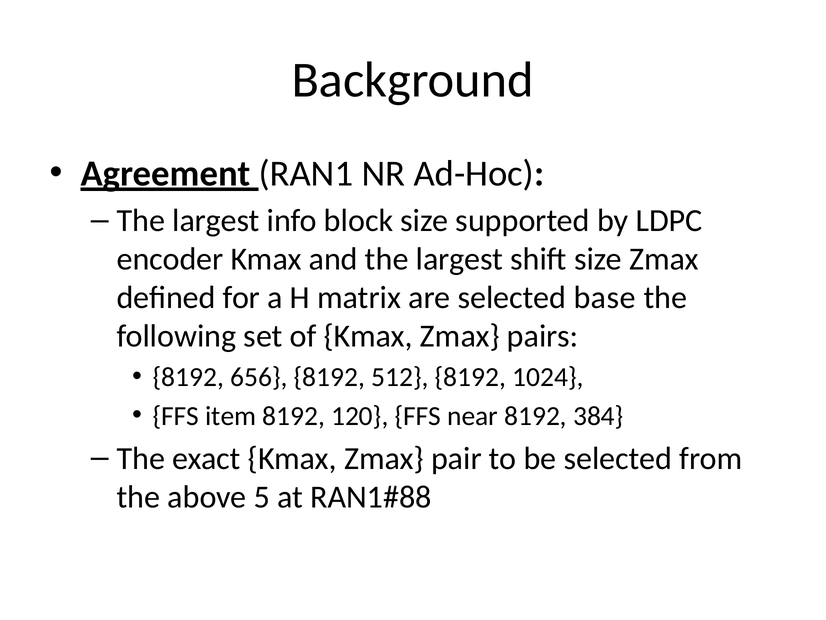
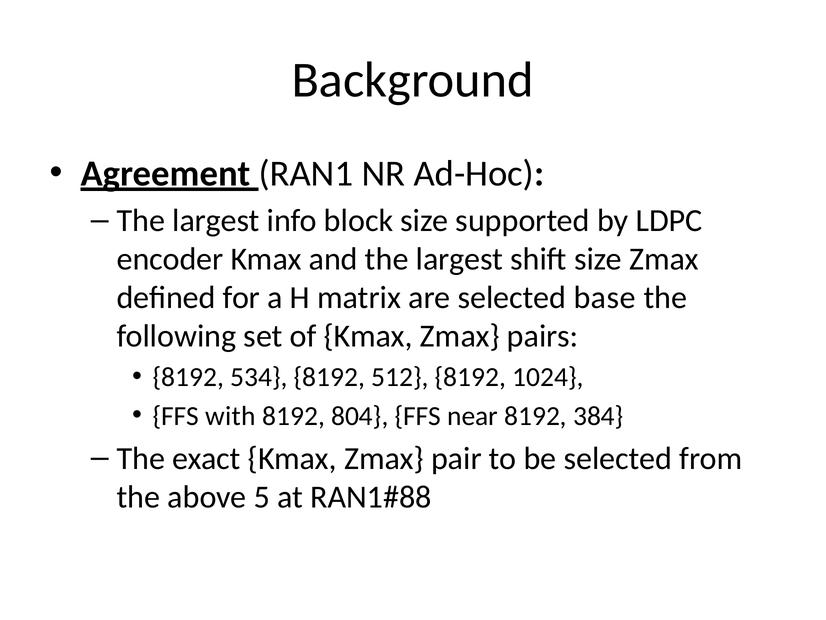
656: 656 -> 534 (259, 377)
item: item -> with (230, 416)
120: 120 -> 804 (360, 416)
